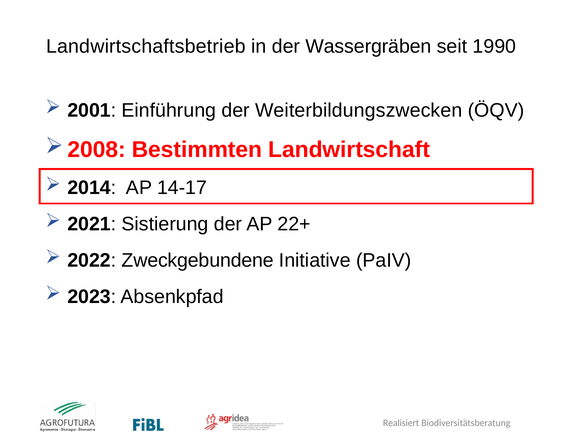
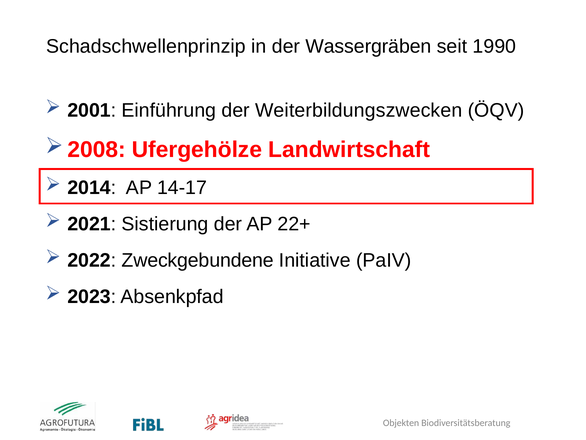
Landwirtschaftsbetrieb: Landwirtschaftsbetrieb -> Schadschwellenprinzip (146, 46)
Bestimmten: Bestimmten -> Ufergehölze (197, 149)
Realisiert: Realisiert -> Objekten (401, 422)
